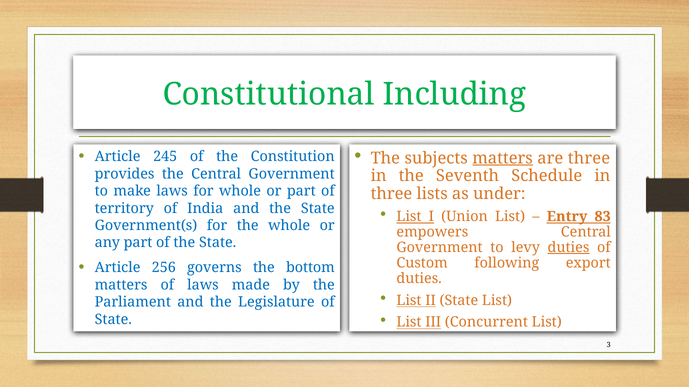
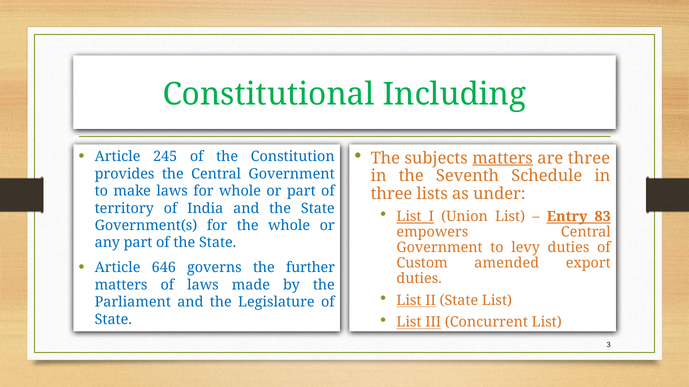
duties underline: present -> none (568, 248)
following: following -> amended (507, 263)
256: 256 -> 646 (164, 268)
bottom: bottom -> further (310, 268)
